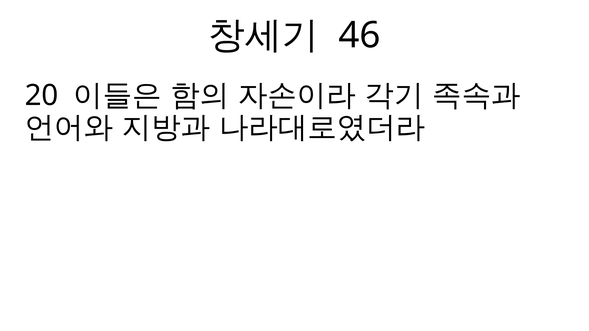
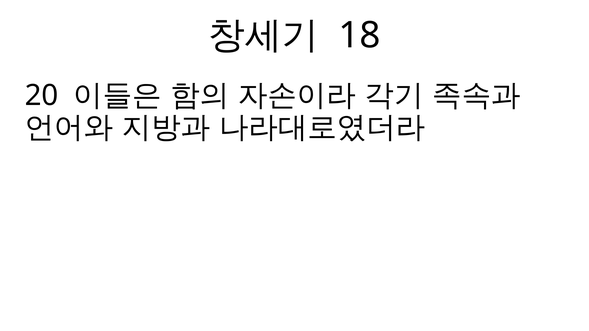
46: 46 -> 18 (360, 35)
